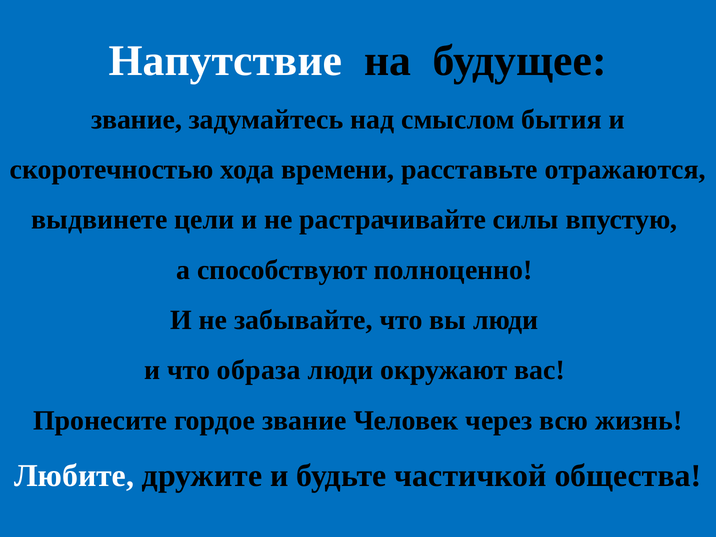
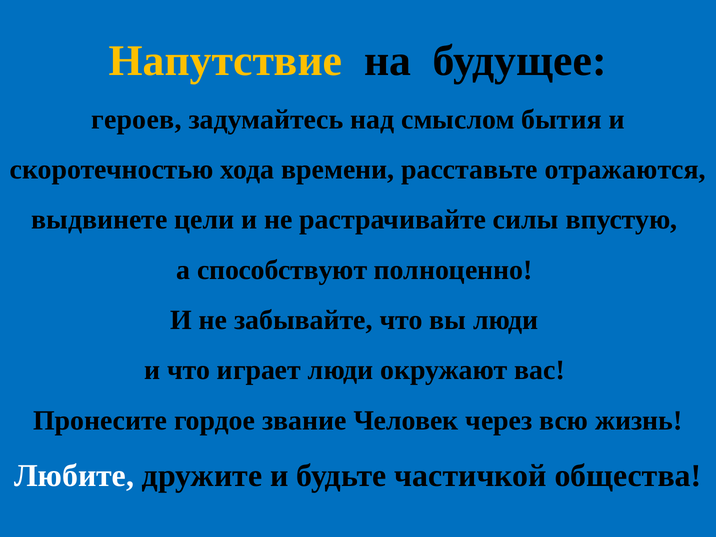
Напутствие colour: white -> yellow (225, 61)
звание: звание -> героев (136, 119)
образа: образа -> играет (259, 370)
